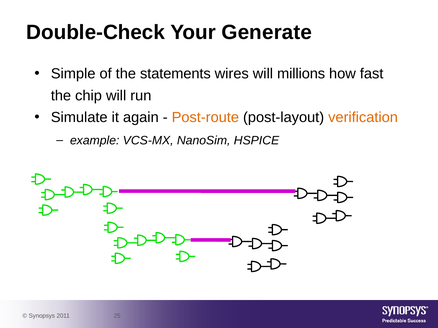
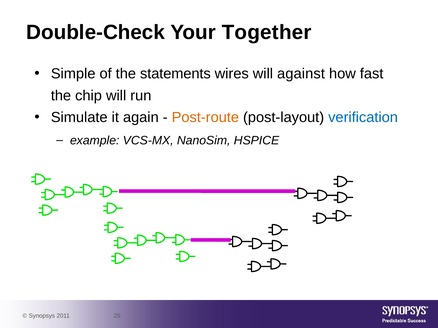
Generate: Generate -> Together (267, 32)
millions: millions -> against (301, 74)
verification colour: orange -> blue (363, 118)
